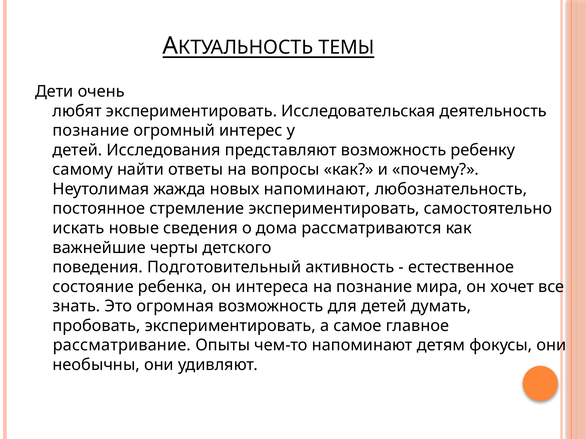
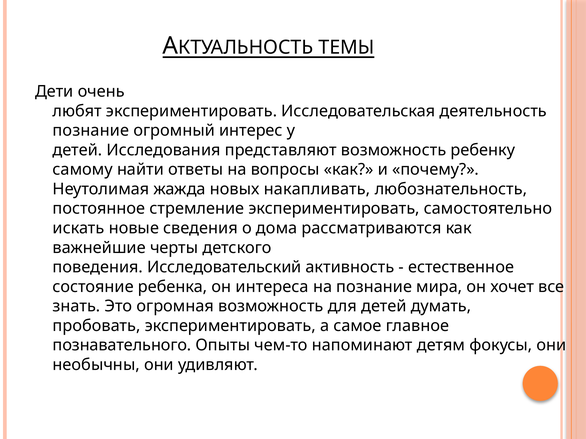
новых напоминают: напоминают -> накапливать (317, 189)
Подготовительный: Подготовительный -> Исследовательский (224, 267)
рассматривание: рассматривание -> познавательного (122, 346)
